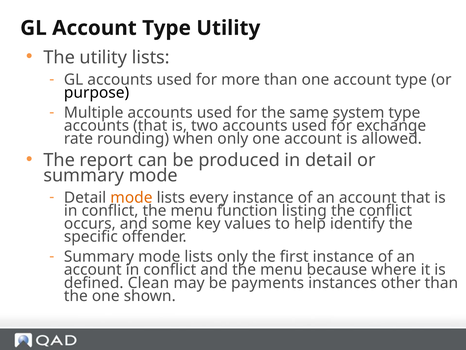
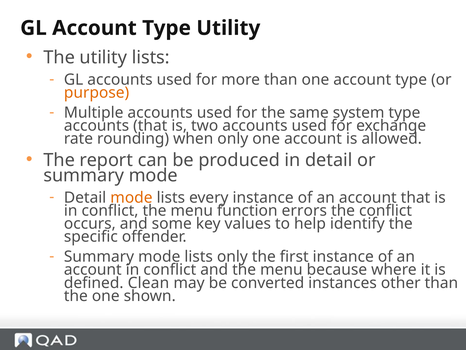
purpose colour: black -> orange (97, 92)
listing: listing -> errors (304, 210)
payments: payments -> converted (268, 283)
